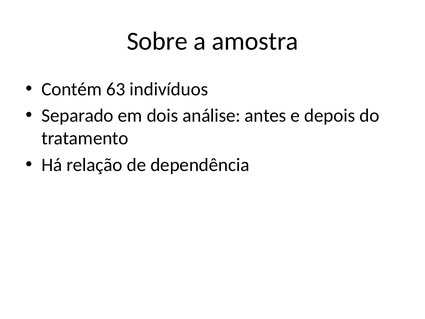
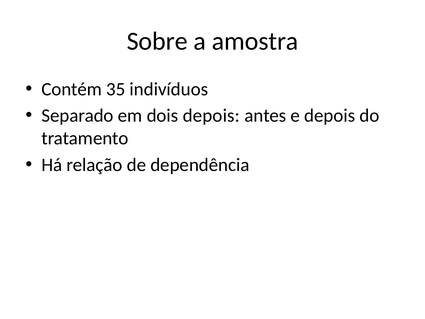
63: 63 -> 35 (116, 89)
dois análise: análise -> depois (211, 116)
